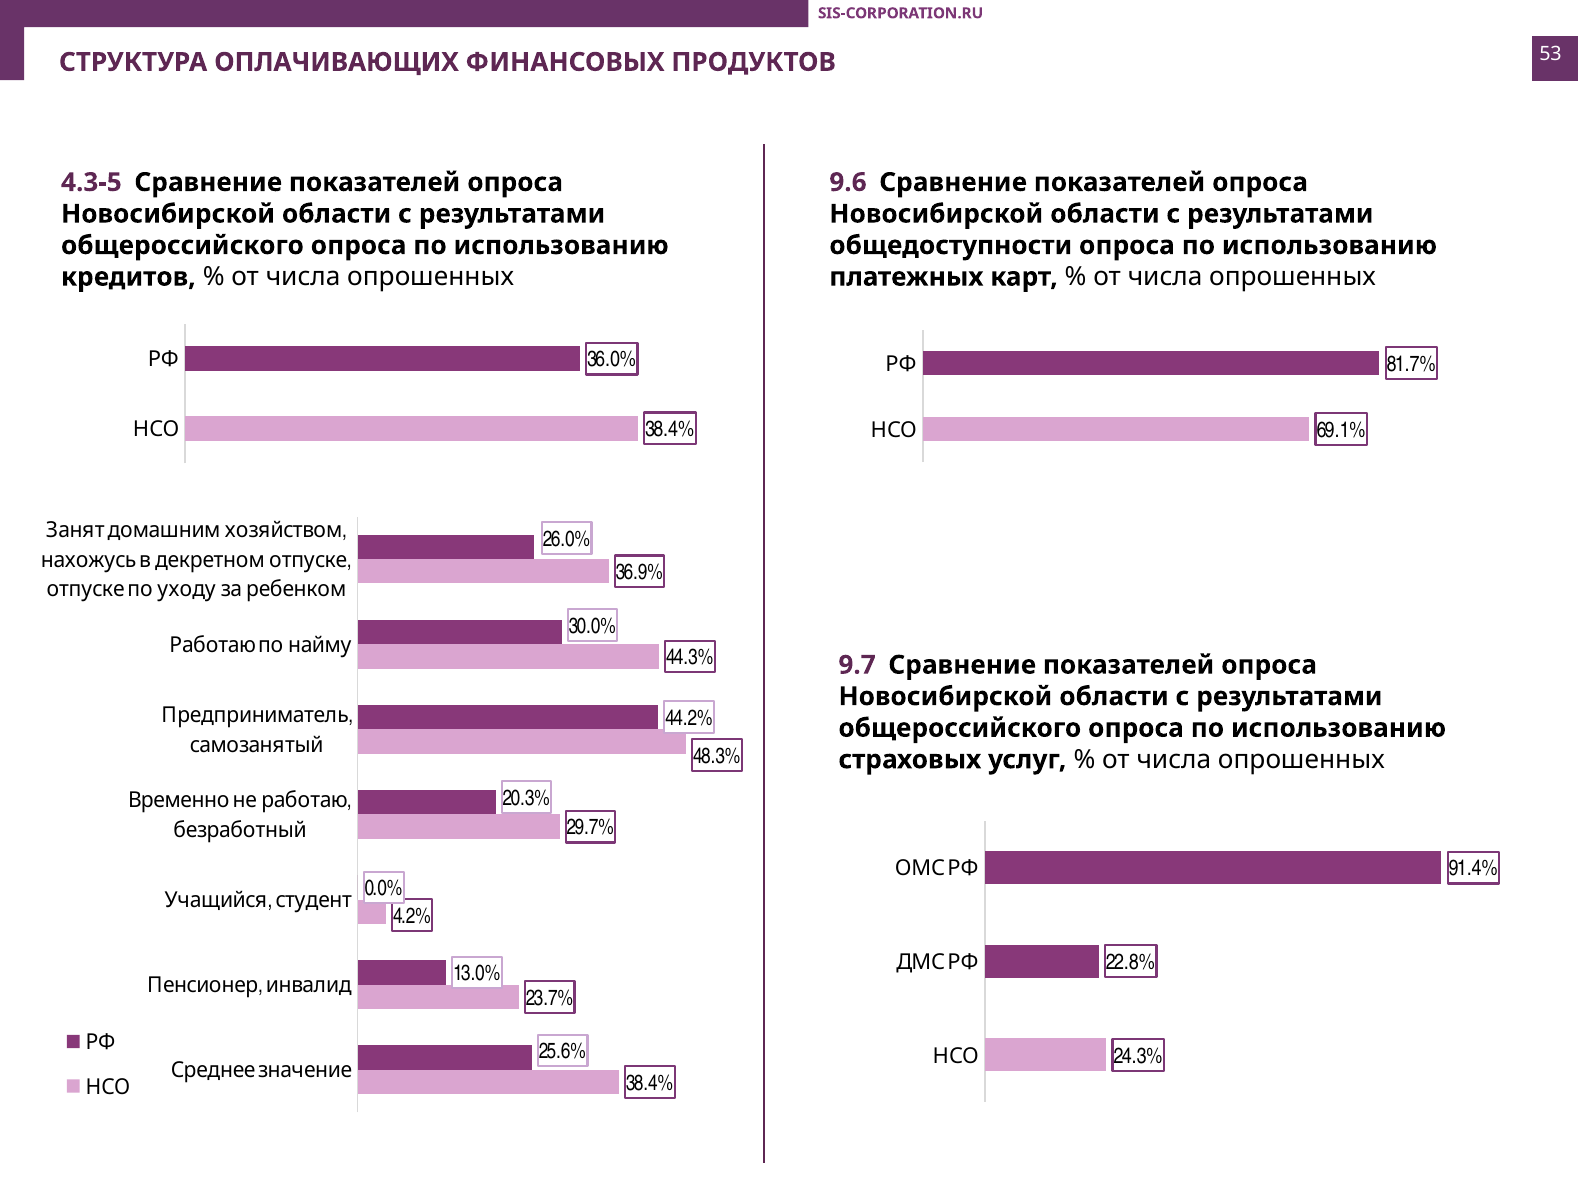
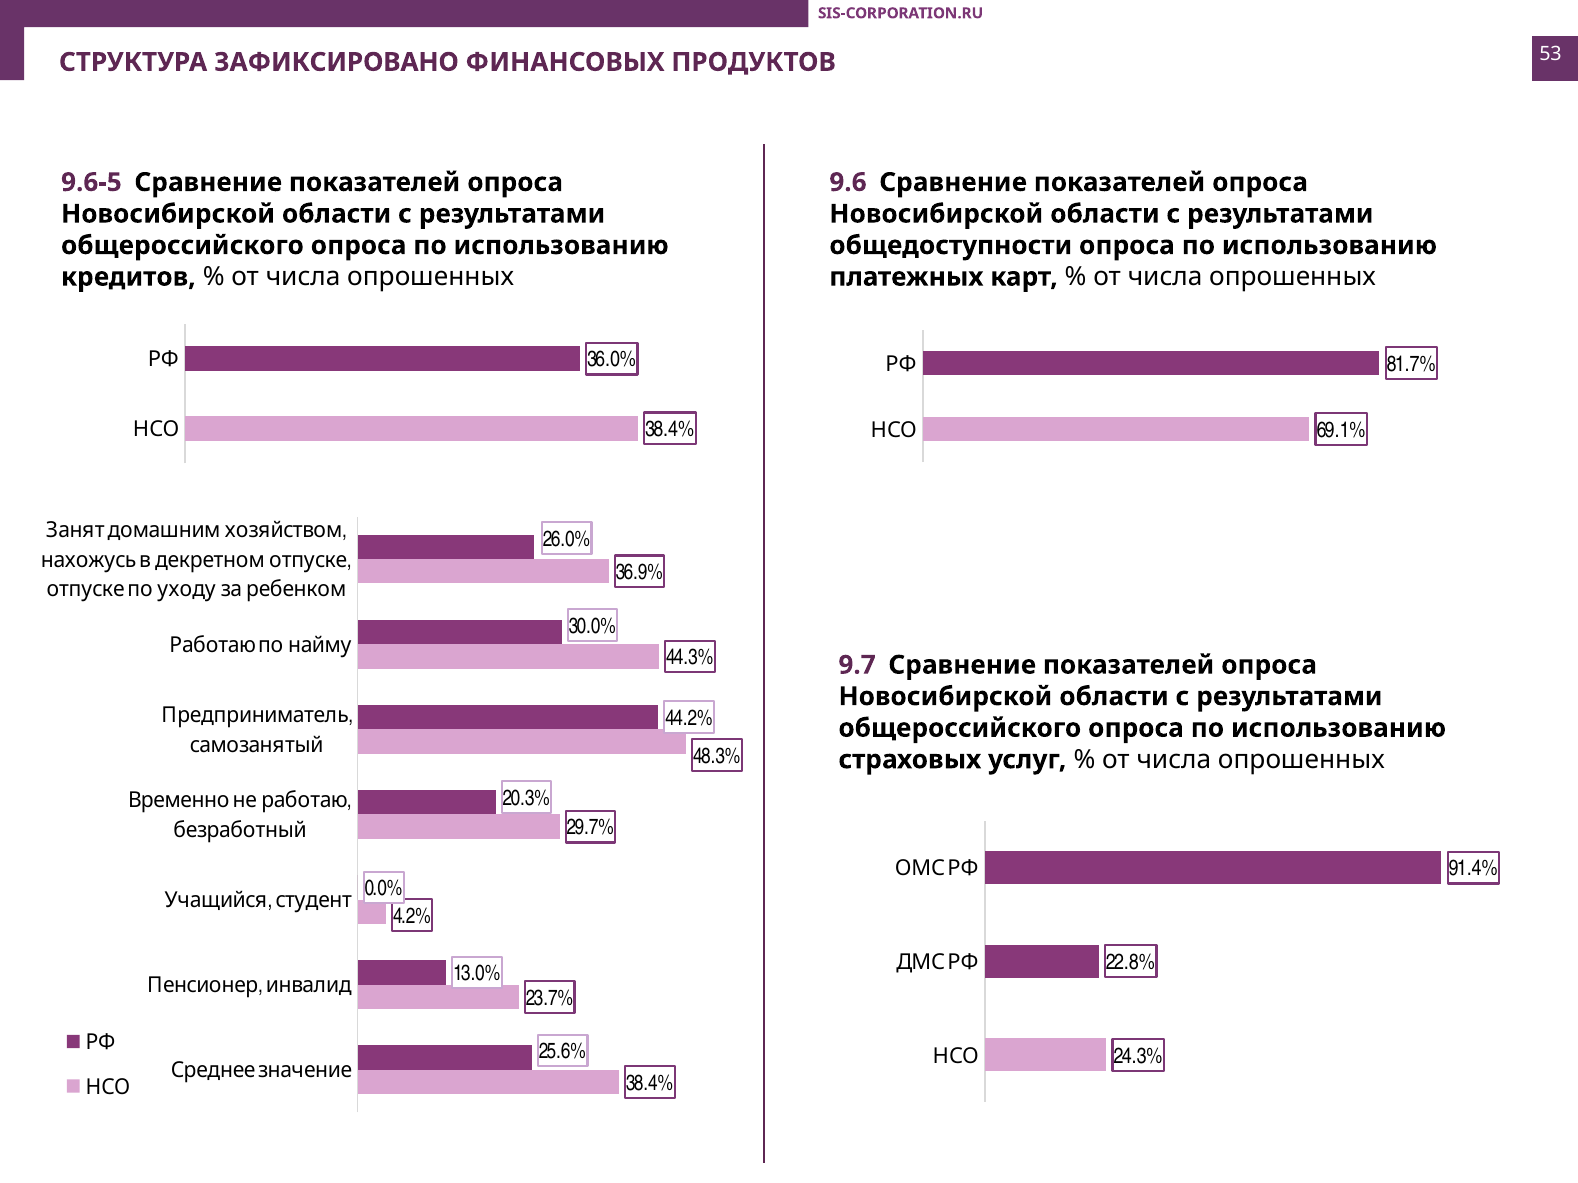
ОПЛАЧИВАЮЩИХ: ОПЛАЧИВАЮЩИХ -> ЗАФИКСИРОВАНО (337, 62)
4.3-5: 4.3-5 -> 9.6-5 (91, 182)
